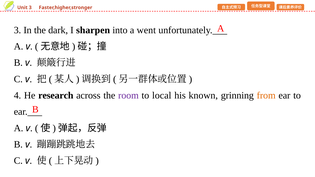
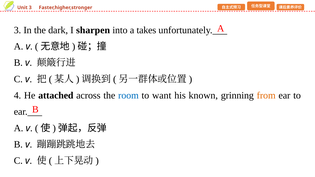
went: went -> takes (146, 30)
research: research -> attached (56, 95)
room colour: purple -> blue (128, 95)
local: local -> want (162, 95)
